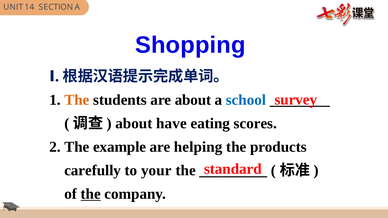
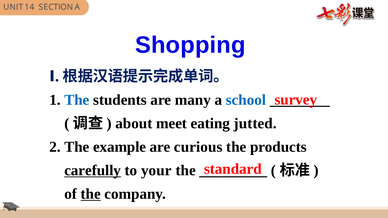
The colour: orange -> blue (77, 100)
are about: about -> many (193, 100)
have: have -> meet (171, 124)
scores: scores -> jutted (255, 124)
helping: helping -> curious (198, 147)
carefully underline: none -> present (93, 171)
